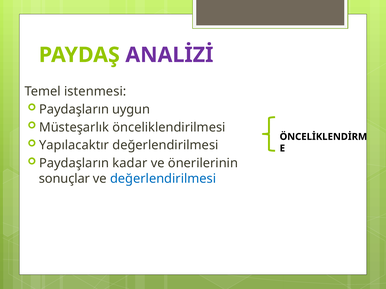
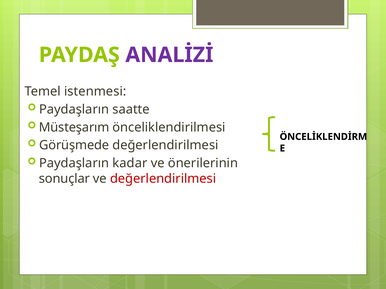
uygun: uygun -> saatte (131, 109)
Müsteşarlık: Müsteşarlık -> Müsteşarım (74, 127)
Yapılacaktır: Yapılacaktır -> Görüşmede (74, 146)
değerlendirilmesi colour: blue -> red (163, 179)
